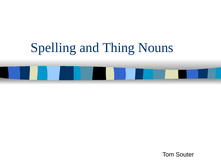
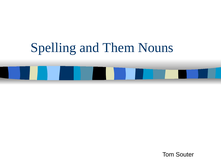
Thing: Thing -> Them (119, 48)
